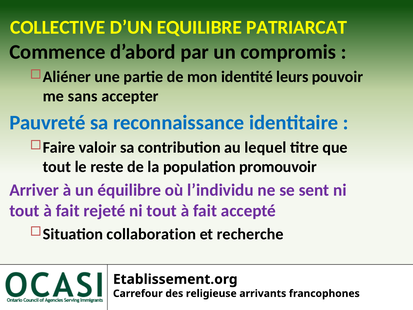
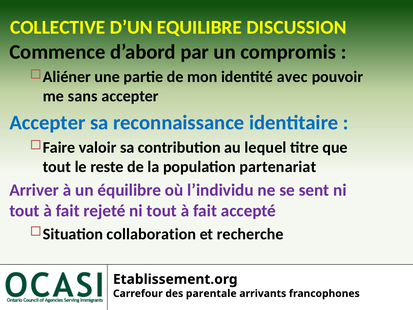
PATRIARCAT: PATRIARCAT -> DISCUSSION (297, 27)
leurs: leurs -> avec (292, 77)
Pauvreté: Pauvreté -> Accepter (47, 123)
promouvoir: promouvoir -> partenariat (278, 167)
religieuse: religieuse -> parentale (211, 293)
